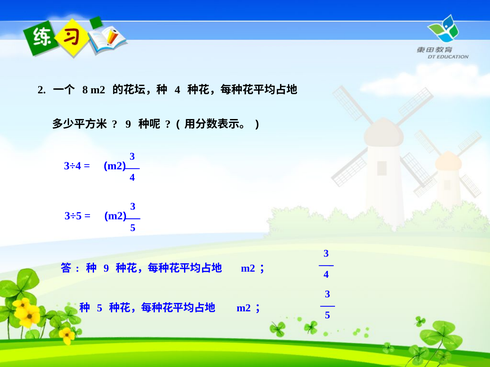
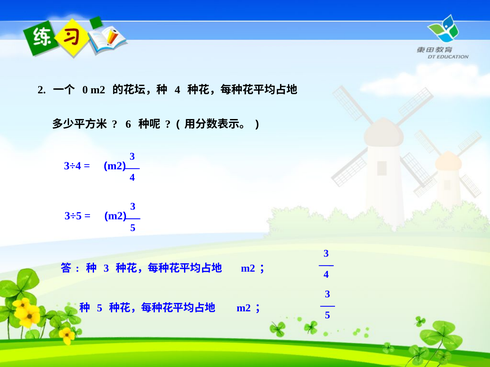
8: 8 -> 0 (85, 90)
9: 9 -> 6 (128, 124)
9: 9 -> 3 (106, 269)
